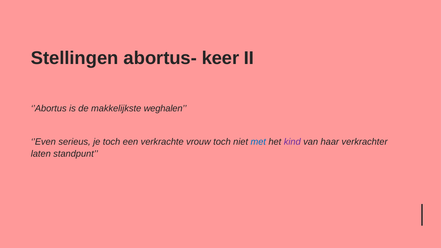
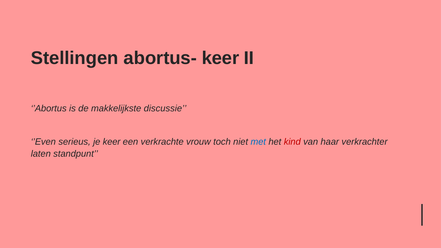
weghalen: weghalen -> discussie (165, 108)
je toch: toch -> keer (112, 142)
kind colour: purple -> red (292, 142)
